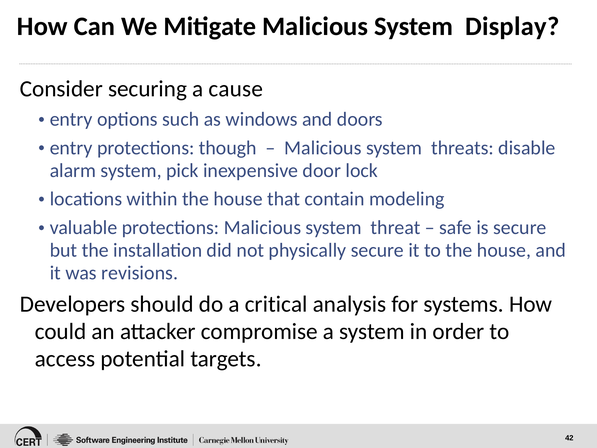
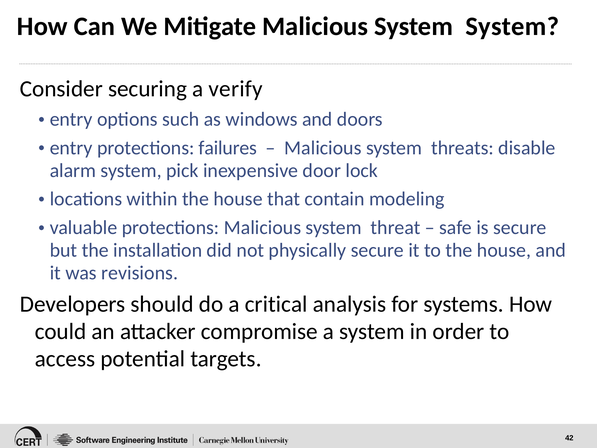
System Display: Display -> System (512, 27)
cause: cause -> verify (236, 89)
though: though -> failures (228, 148)
